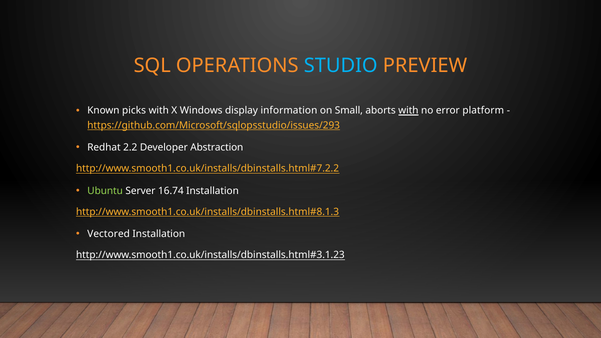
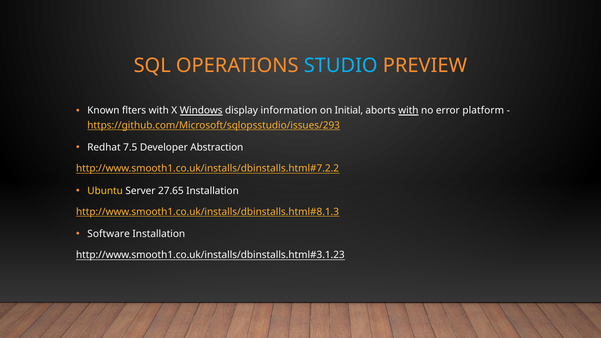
picks: picks -> flters (134, 111)
Windows underline: none -> present (201, 111)
Small: Small -> Initial (349, 111)
2.2: 2.2 -> 7.5 (130, 148)
Ubuntu colour: light green -> yellow (105, 191)
16.74: 16.74 -> 27.65 (171, 191)
Vectored: Vectored -> Software (109, 234)
